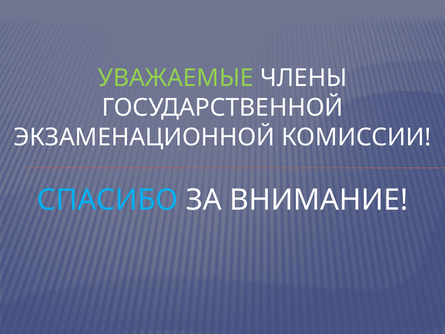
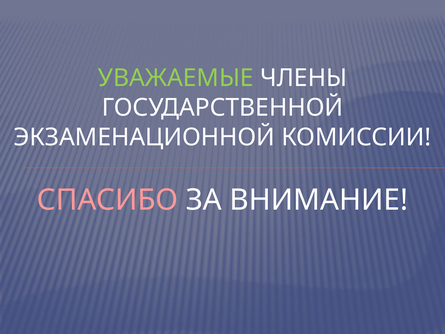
СПАСИБО colour: light blue -> pink (108, 200)
